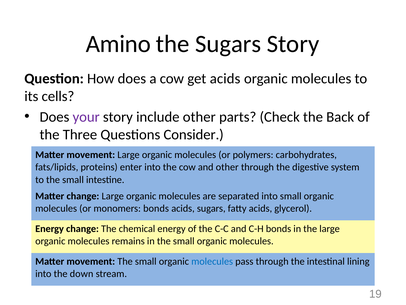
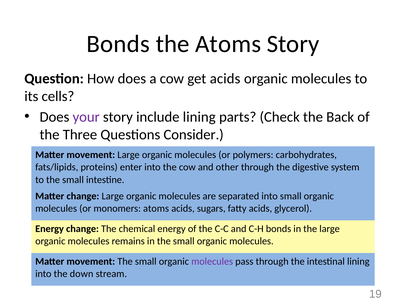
Amino: Amino -> Bonds (118, 44)
the Sugars: Sugars -> Atoms (228, 44)
include other: other -> lining (199, 117)
monomers bonds: bonds -> atoms (156, 208)
molecules colour: blue -> purple (212, 261)
